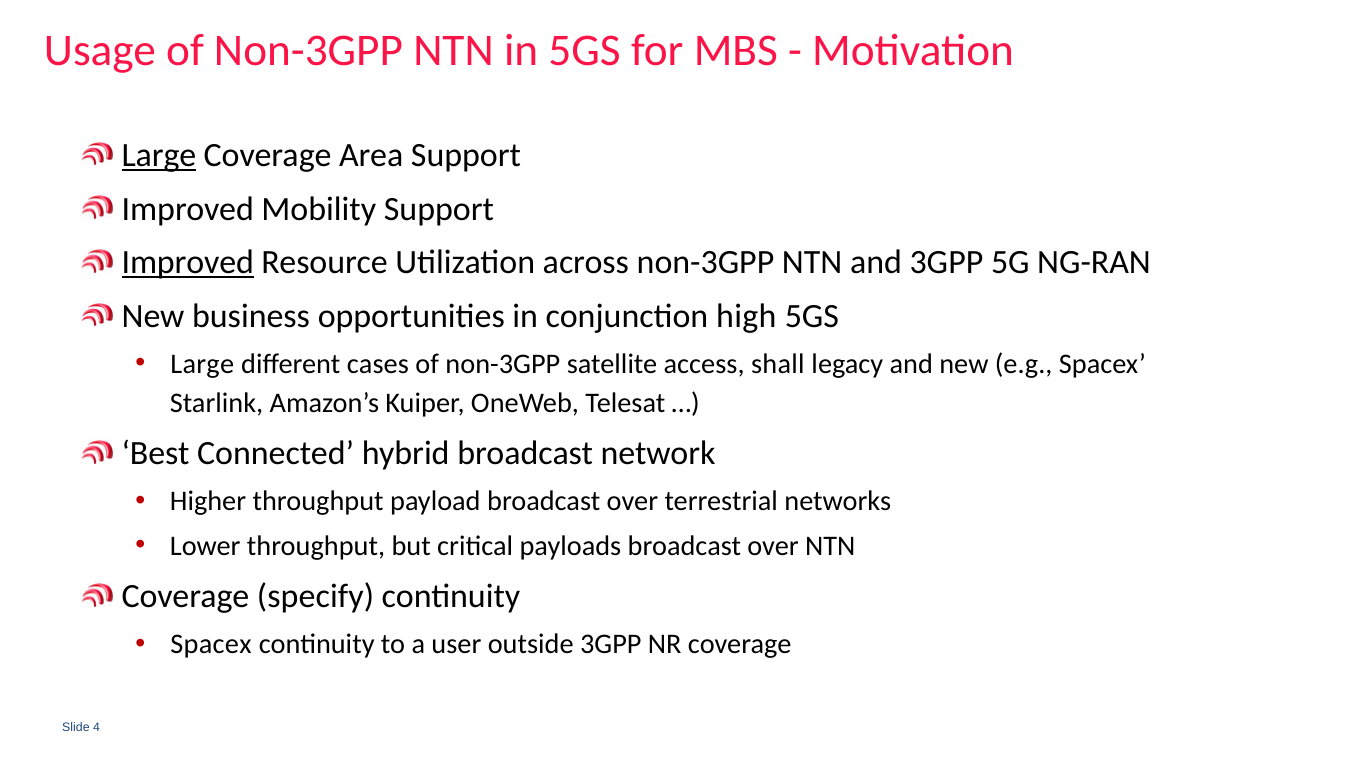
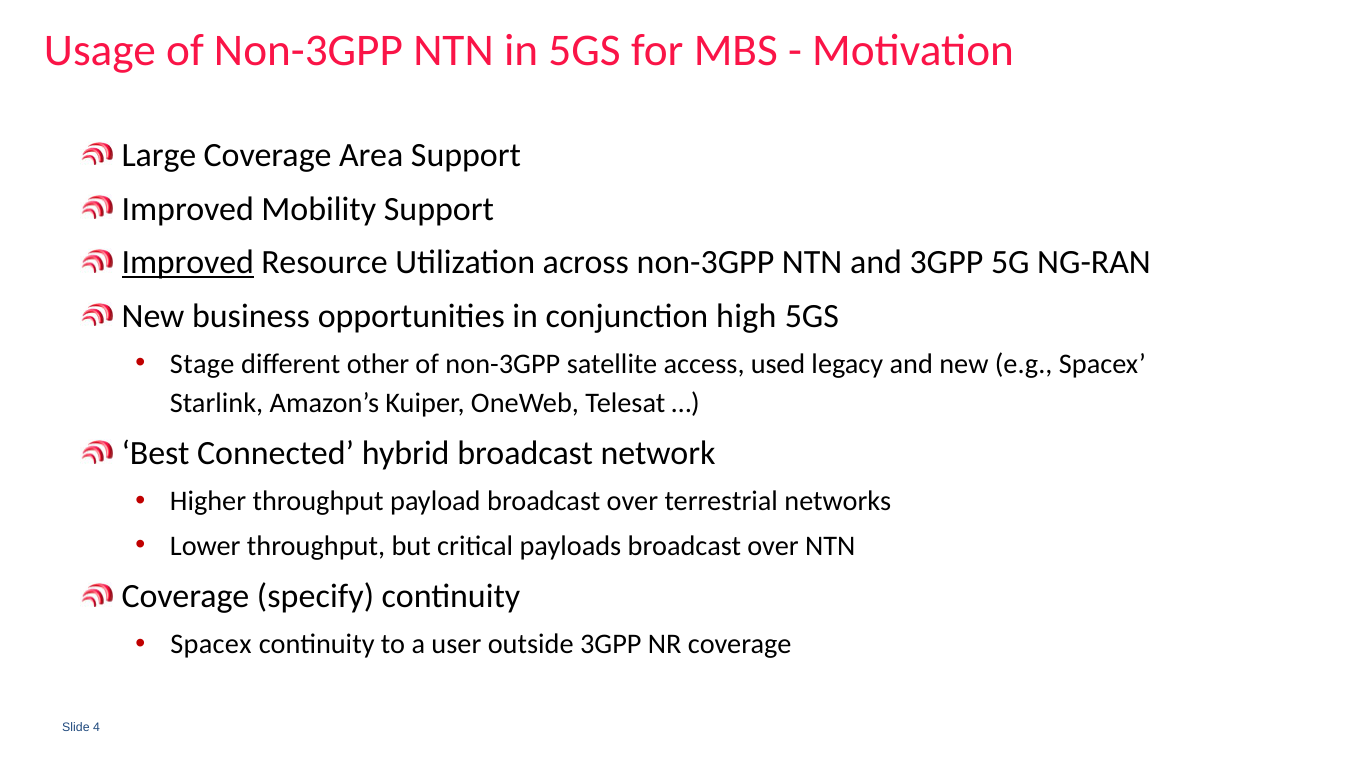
Large underline: present -> none (159, 155)
Large: Large -> Stage (202, 364)
cases: cases -> other (378, 364)
shall: shall -> used (778, 364)
